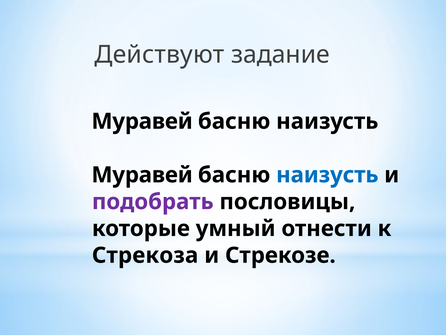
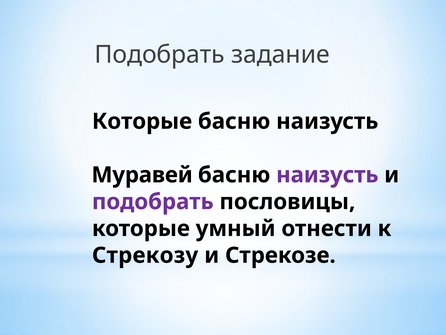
Действуют: Действуют -> Подобрать (160, 54)
Муравей: Муравей -> Которые (142, 121)
наизусть colour: blue -> purple (327, 175)
Стрекоза: Стрекоза -> Стрекозу (145, 255)
